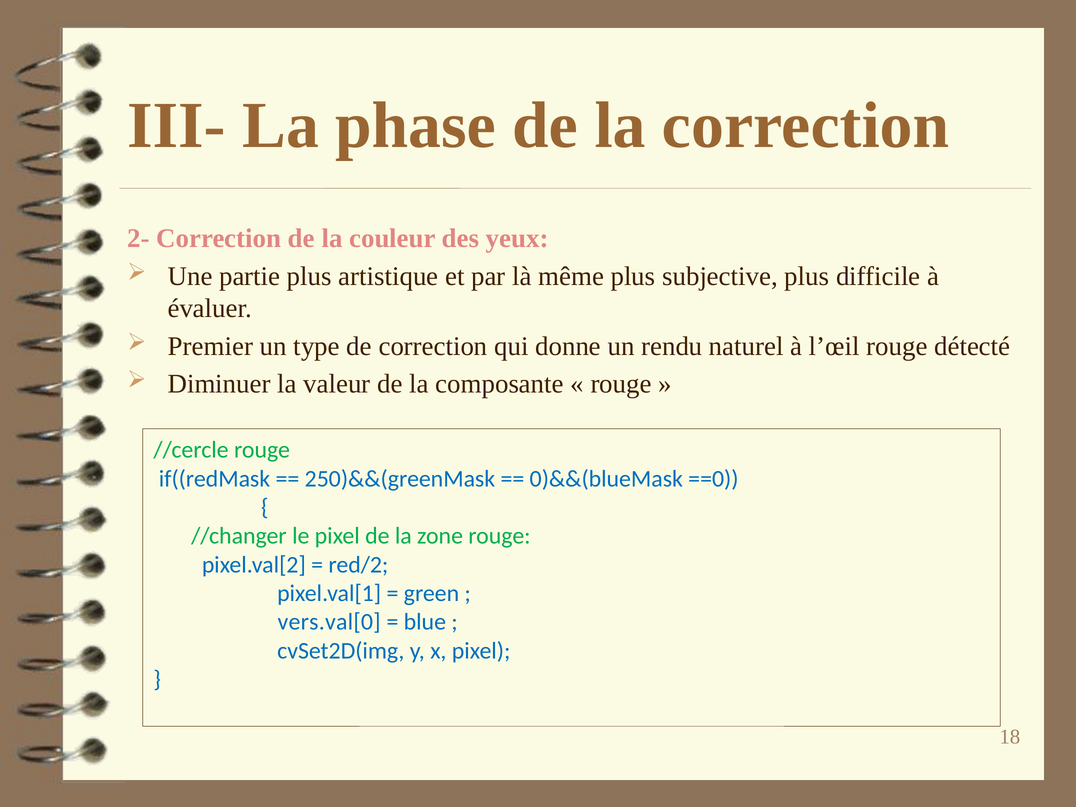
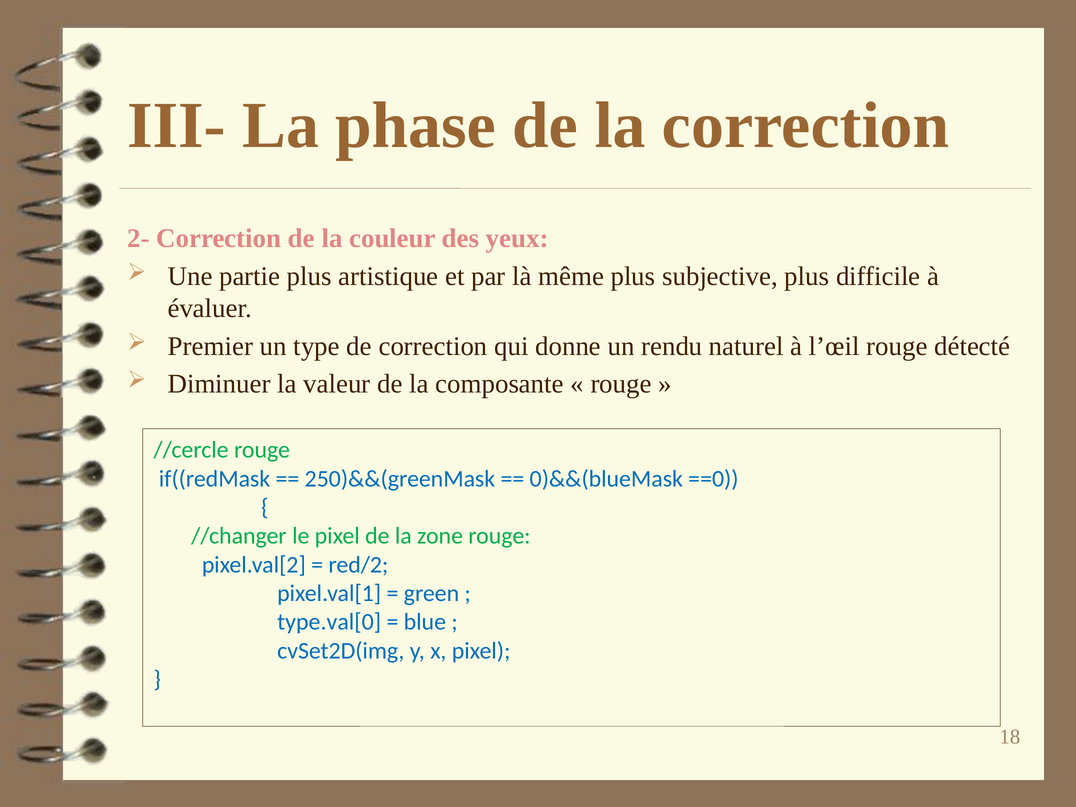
vers.val[0: vers.val[0 -> type.val[0 (329, 622)
